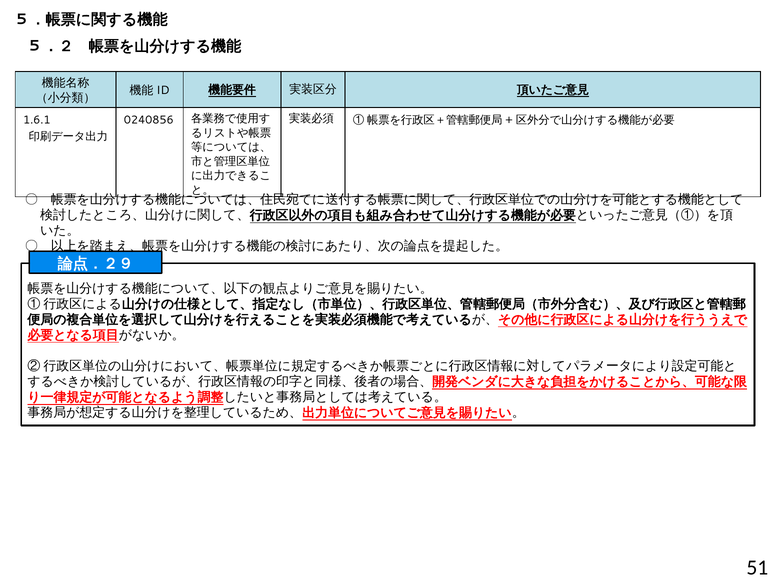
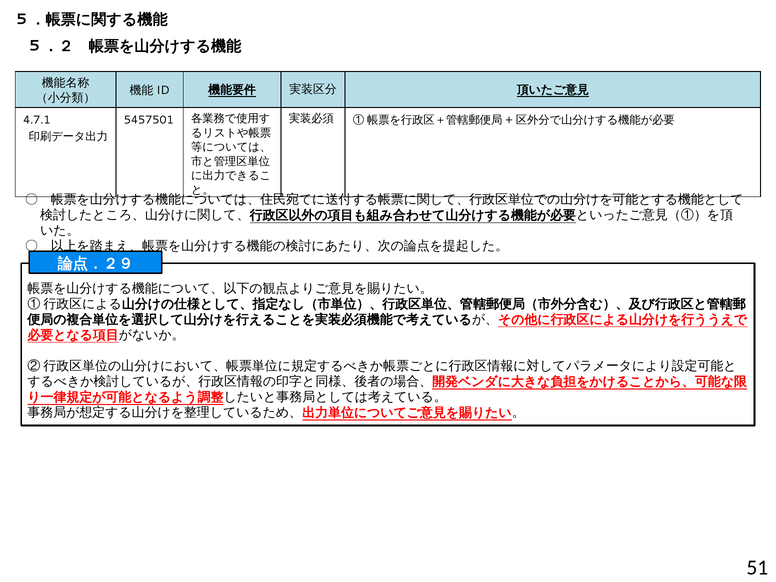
1.6.1: 1.6.1 -> 4.7.1 (37, 120)
0240856: 0240856 -> 5457501 (149, 120)
